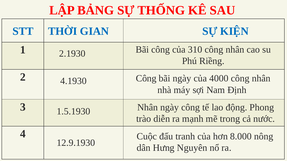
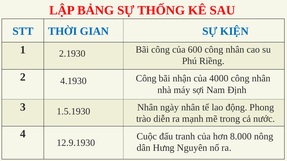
310: 310 -> 600 (195, 50)
bãi ngày: ngày -> nhận (182, 79)
ngày công: công -> nhân (191, 108)
